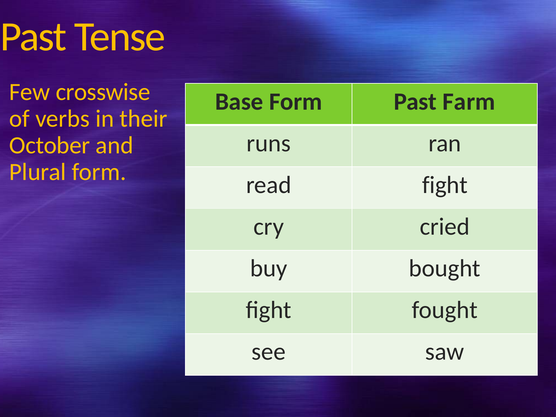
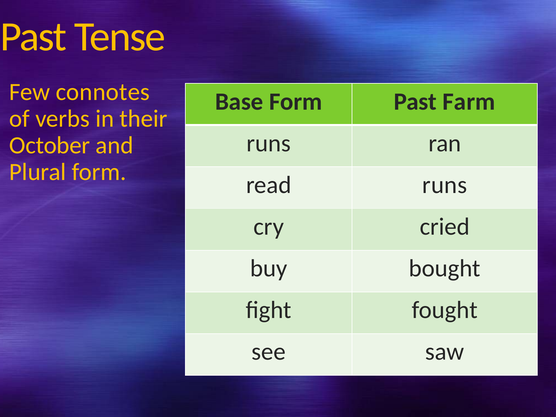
crosswise: crosswise -> connotes (103, 92)
read fight: fight -> runs (445, 185)
